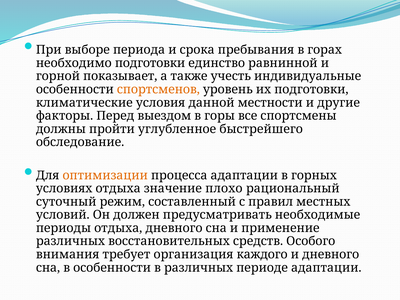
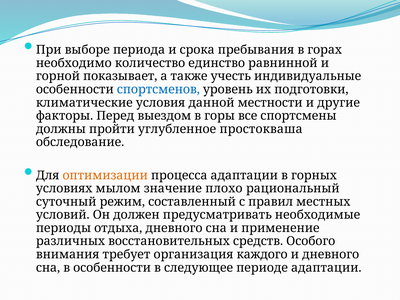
необходимо подготовки: подготовки -> количество (150, 63)
спортсменов colour: orange -> blue (158, 89)
быстрейшего: быстрейшего -> простокваша (261, 129)
условиях отдыха: отдыха -> мылом (118, 189)
в различных: различных -> следующее (199, 268)
